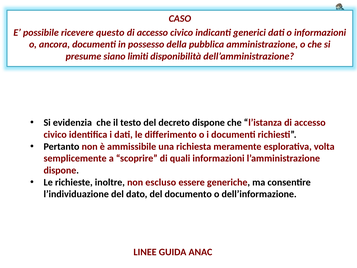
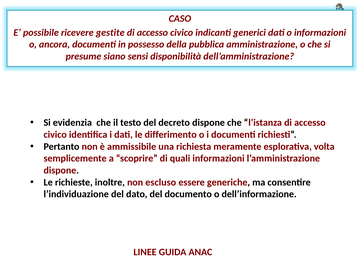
questo: questo -> gestite (110, 32)
limiti: limiti -> sensi (138, 56)
